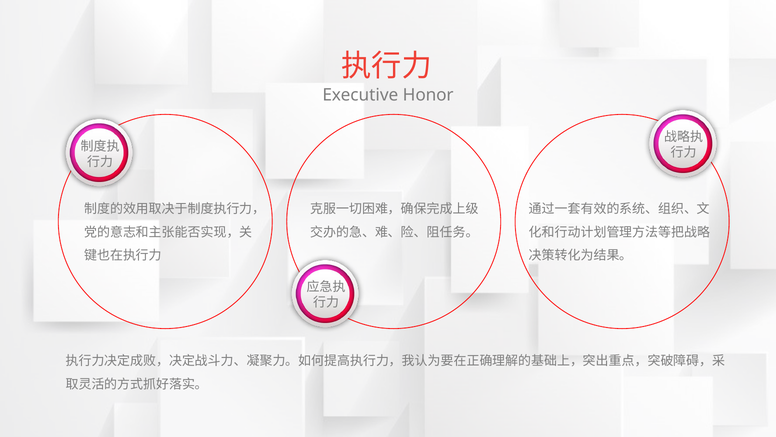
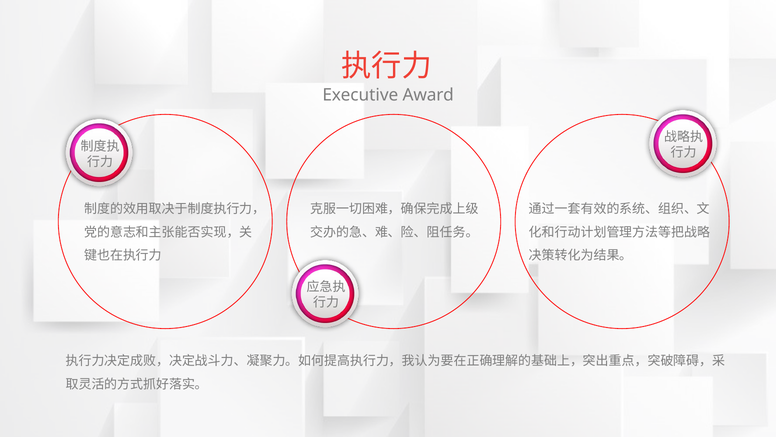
Honor: Honor -> Award (428, 95)
